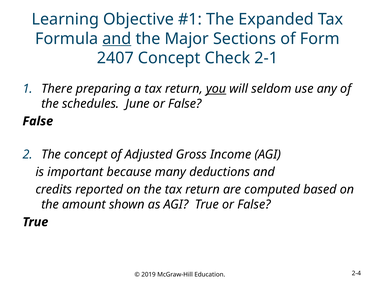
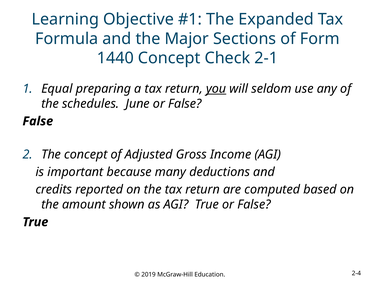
and underline: present -> none (117, 39)
2407: 2407 -> 1440 (115, 58)
There: There -> Equal (57, 88)
